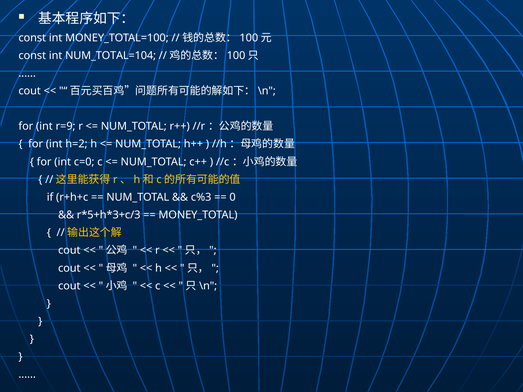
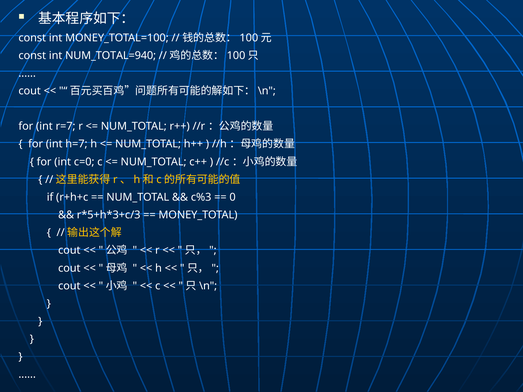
NUM_TOTAL=104: NUM_TOTAL=104 -> NUM_TOTAL=940 (111, 56)
r=9: r=9 -> r=7 (66, 126)
h=2: h=2 -> h=7 (76, 144)
